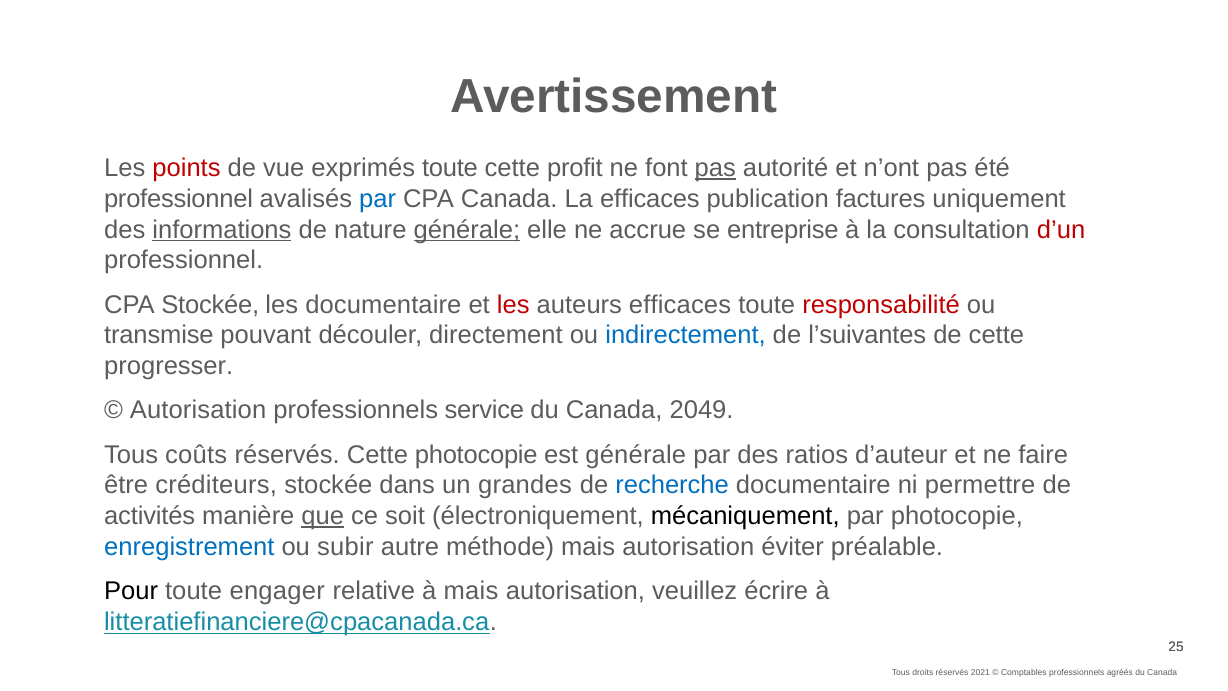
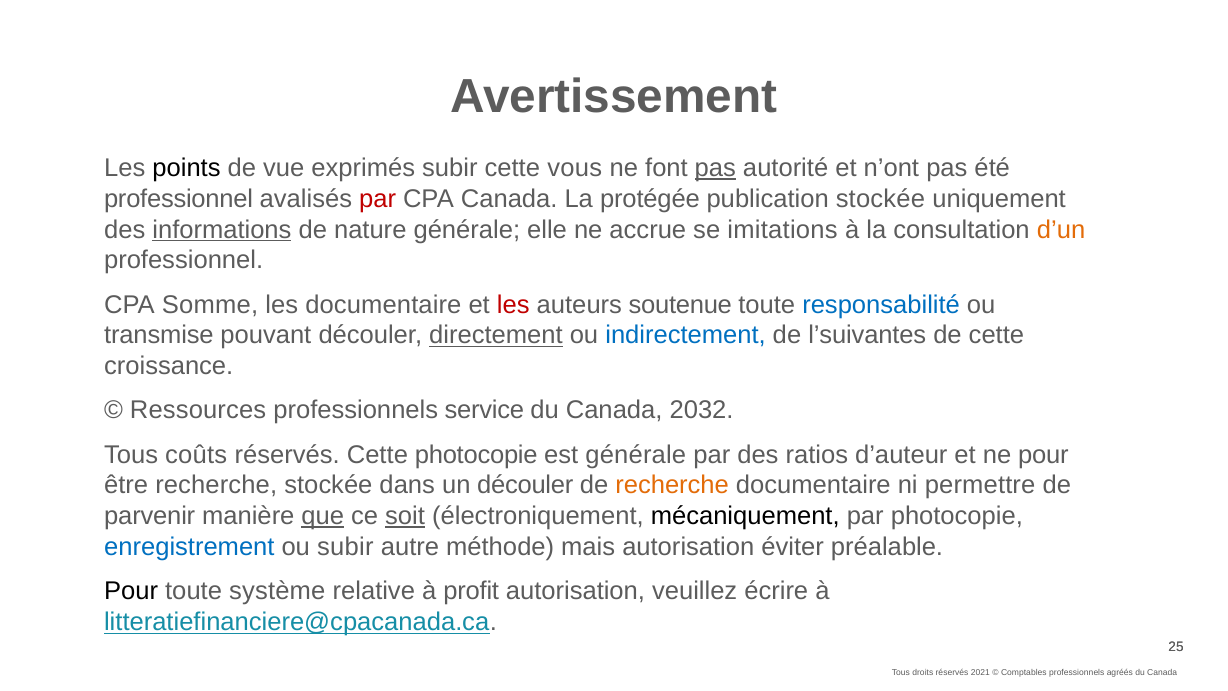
points colour: red -> black (187, 168)
exprimés toute: toute -> subir (450, 168)
profit: profit -> vous (575, 168)
par colour: blue -> red (378, 199)
La efficaces: efficaces -> protégée (650, 199)
publication factures: factures -> stockée (880, 199)
générale underline: present -> none (467, 230)
entreprise: entreprise -> imitations (783, 230)
d’un colour: red -> orange (1061, 230)
CPA Stockée: Stockée -> Somme (210, 305)
auteurs efficaces: efficaces -> soutenue (680, 305)
responsabilité colour: red -> blue (881, 305)
directement underline: none -> present (496, 335)
progresser: progresser -> croissance (169, 366)
Autorisation: Autorisation -> Ressources (198, 410)
2049: 2049 -> 2032 (702, 410)
ne faire: faire -> pour (1043, 455)
être créditeurs: créditeurs -> recherche (216, 485)
un grandes: grandes -> découler (525, 485)
recherche colour: blue -> orange (672, 485)
activités: activités -> parvenir (150, 516)
soit underline: none -> present (405, 516)
engager: engager -> système (277, 591)
à mais: mais -> profit (471, 591)
